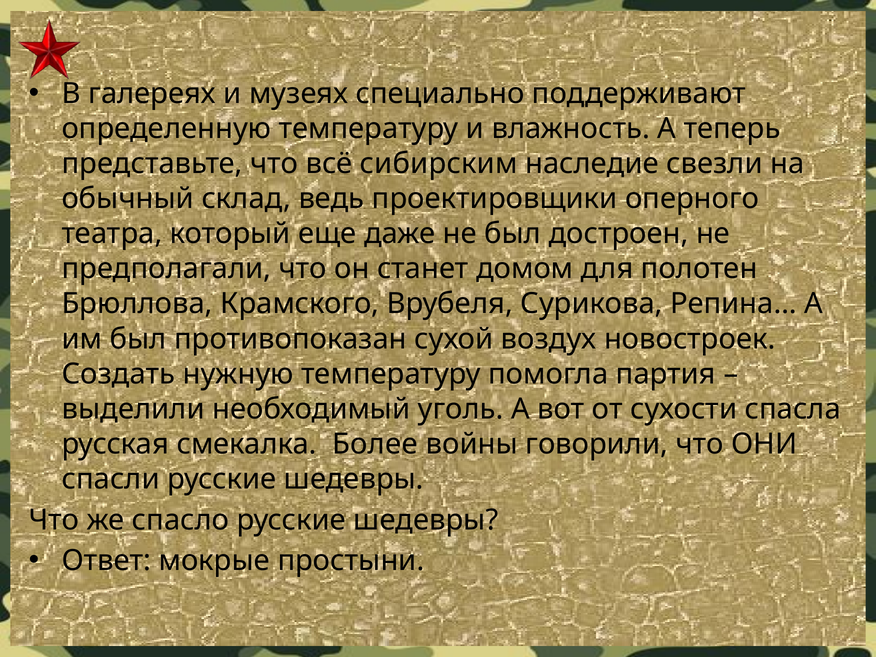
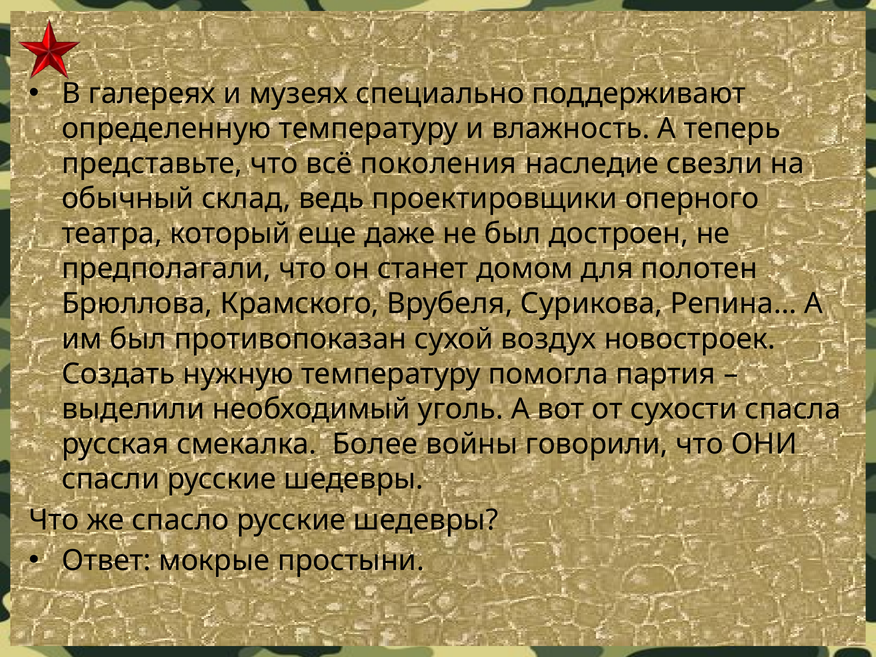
сибирским: сибирским -> поколения (439, 164)
